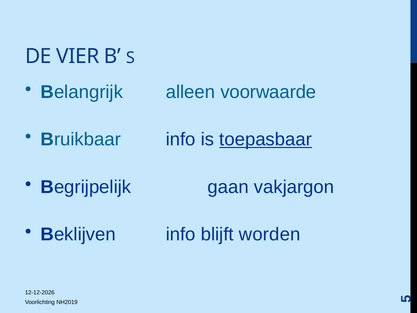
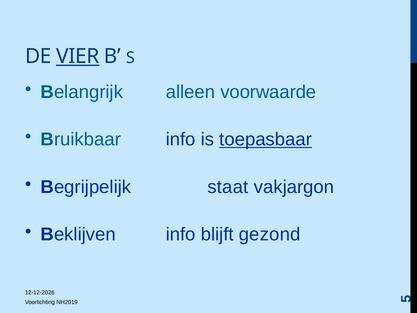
VIER underline: none -> present (78, 56)
gaan: gaan -> staat (228, 187)
worden: worden -> gezond (270, 234)
